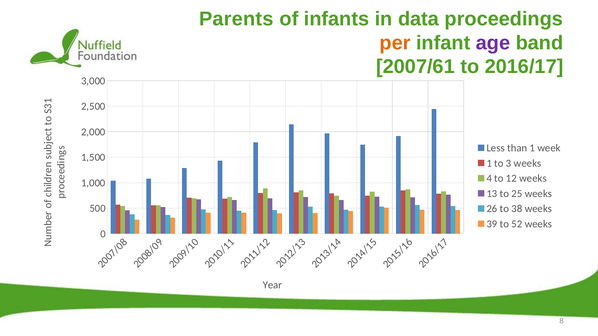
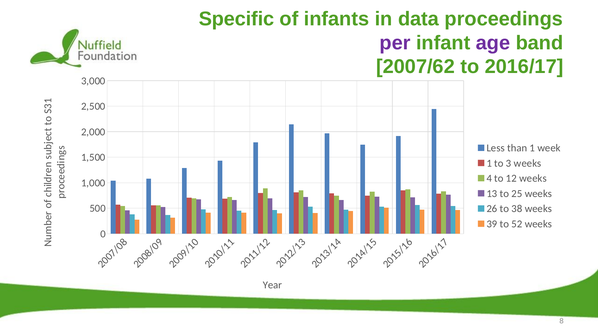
Parents: Parents -> Specific (236, 19)
per colour: orange -> purple (395, 43)
2007/61: 2007/61 -> 2007/62 (415, 67)
